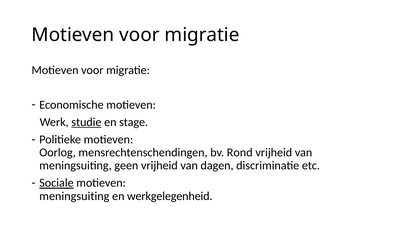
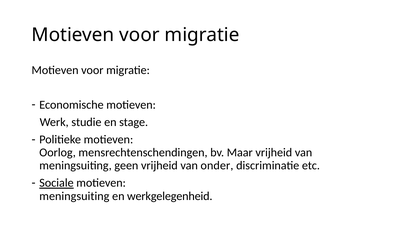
studie underline: present -> none (86, 122)
Rond: Rond -> Maar (240, 152)
dagen: dagen -> onder (217, 166)
